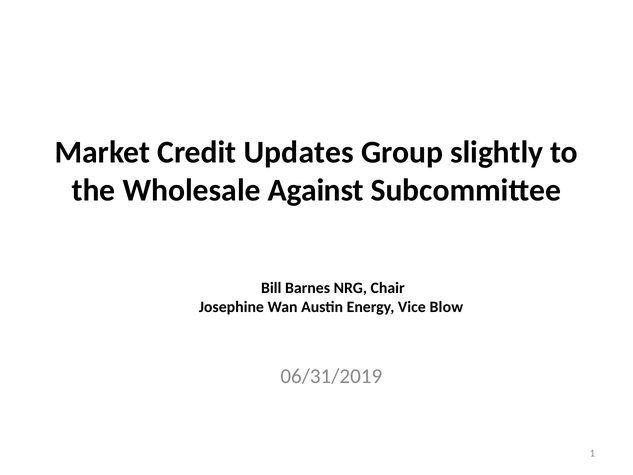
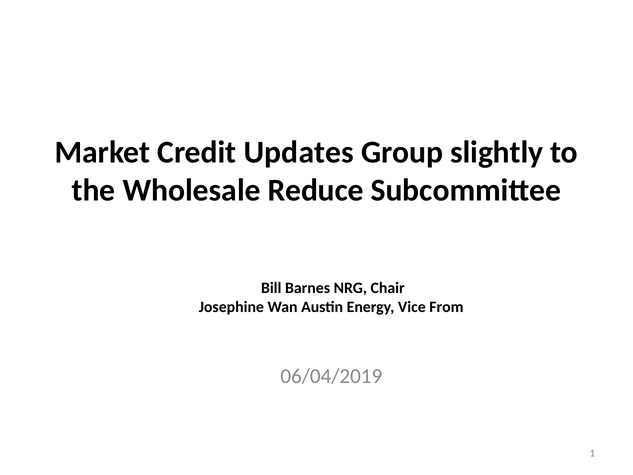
Against: Against -> Reduce (316, 190)
Blow: Blow -> From (446, 307)
06/31/2019: 06/31/2019 -> 06/04/2019 (331, 376)
